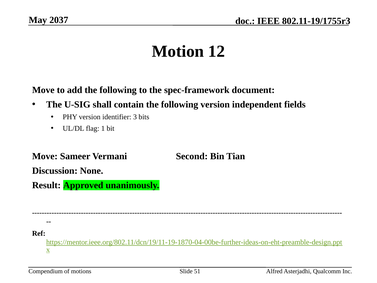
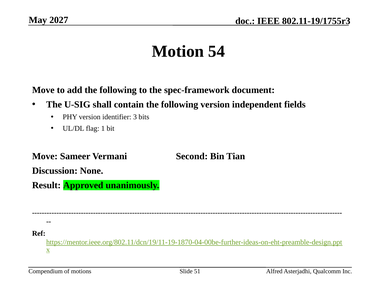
2037: 2037 -> 2027 (59, 20)
12: 12 -> 54 (217, 51)
